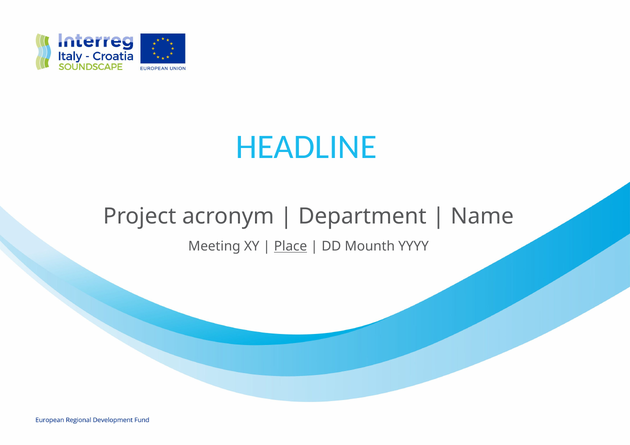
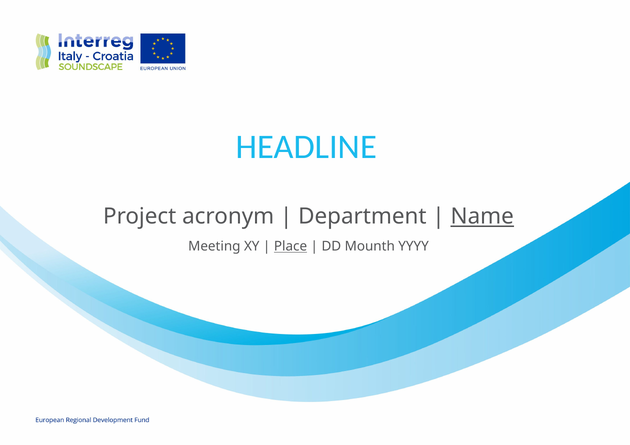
Name underline: none -> present (482, 217)
